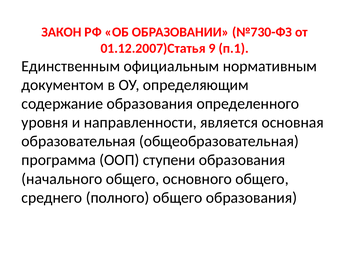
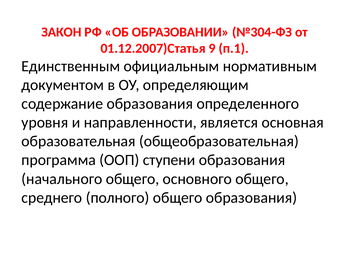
№730-ФЗ: №730-ФЗ -> №304-ФЗ (262, 32)
